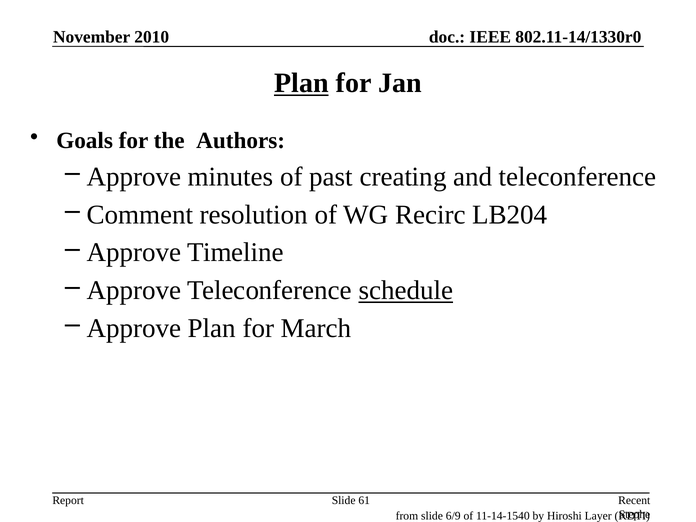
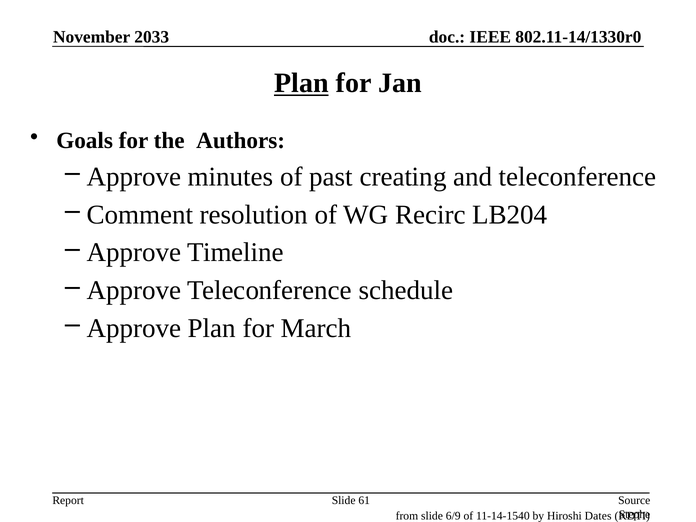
2010: 2010 -> 2033 (152, 37)
schedule underline: present -> none (406, 290)
Recent: Recent -> Source (634, 501)
Layer: Layer -> Dates (598, 516)
